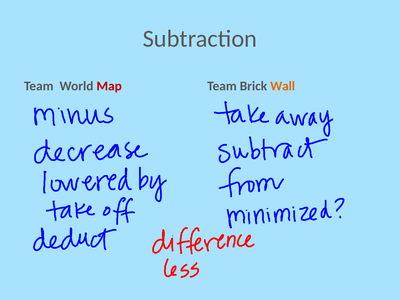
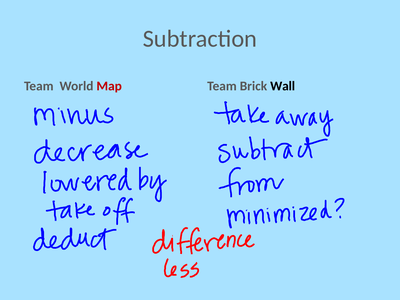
Wall colour: orange -> black (283, 86)
